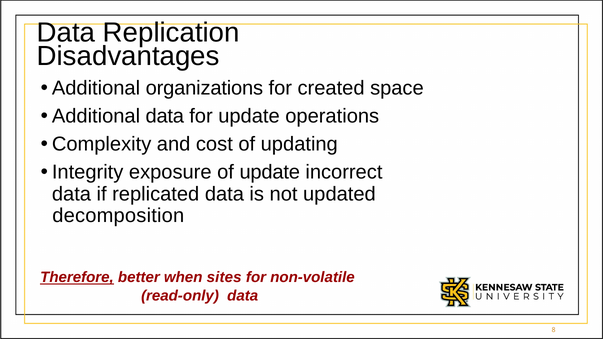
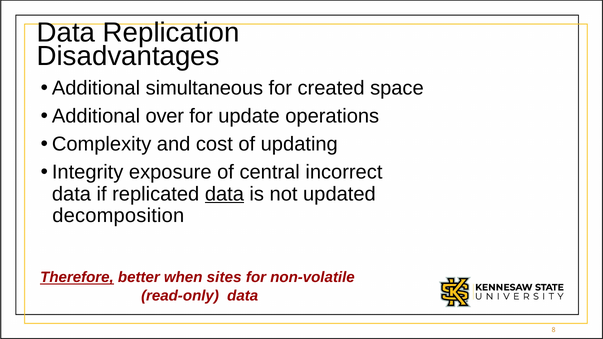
organizations: organizations -> simultaneous (204, 88)
Additional data: data -> over (165, 116)
of update: update -> central (270, 172)
data underline: none -> present (224, 194)
